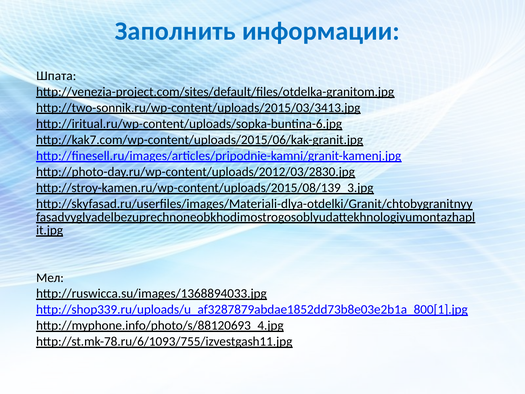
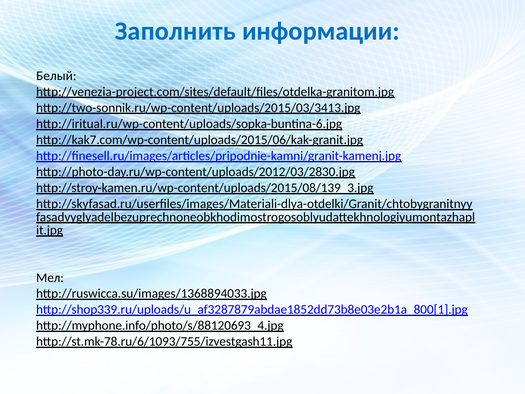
Шпата: Шпата -> Белый (56, 76)
